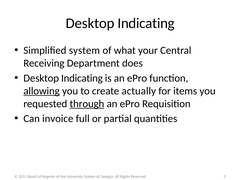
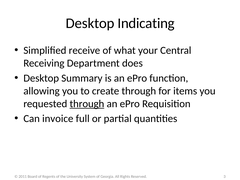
Simplified system: system -> receive (84, 50)
Indicating: Indicating -> Summary (82, 78)
allowing underline: present -> none (42, 91)
create actually: actually -> through (139, 91)
